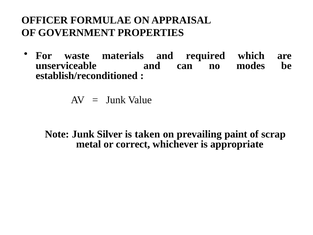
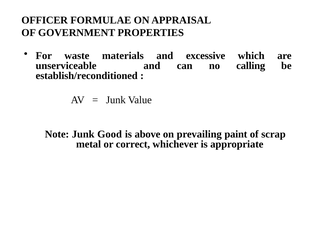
required: required -> excessive (206, 56)
modes: modes -> calling (251, 66)
Silver: Silver -> Good (110, 134)
taken: taken -> above (147, 134)
